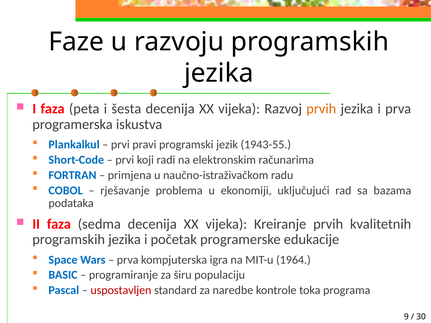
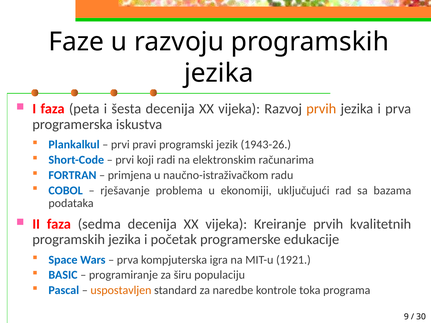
1943-55: 1943-55 -> 1943-26 (266, 145)
1964: 1964 -> 1921 (293, 260)
uspostavljen colour: red -> orange (121, 291)
